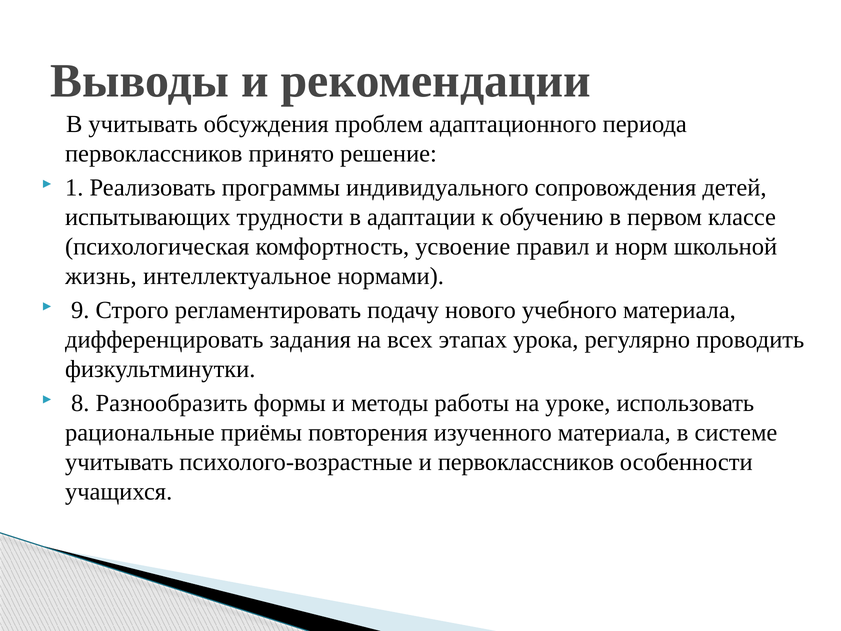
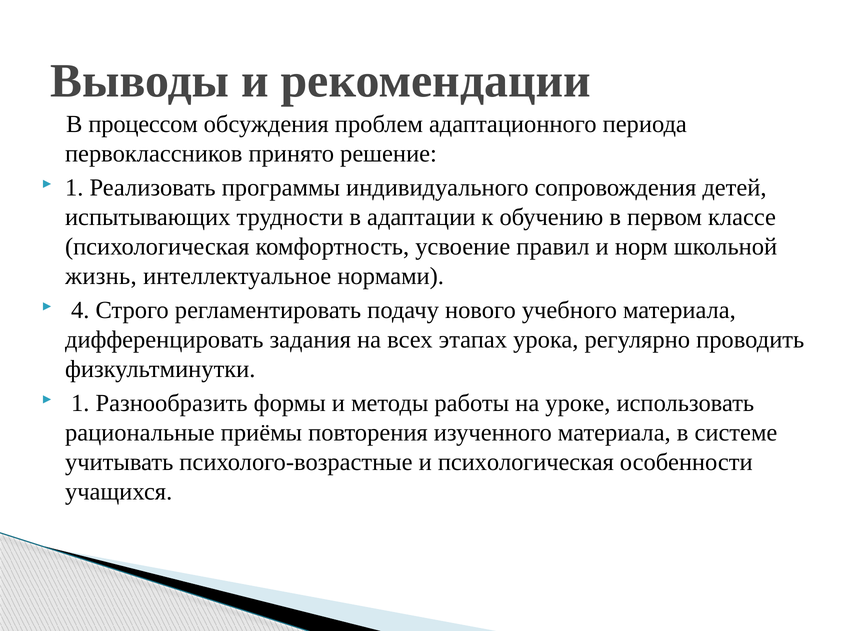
В учитывать: учитывать -> процессом (143, 124)
9: 9 -> 4 (80, 310)
8: 8 -> 1 (80, 403)
и первоклассников: первоклассников -> психологическая (526, 462)
